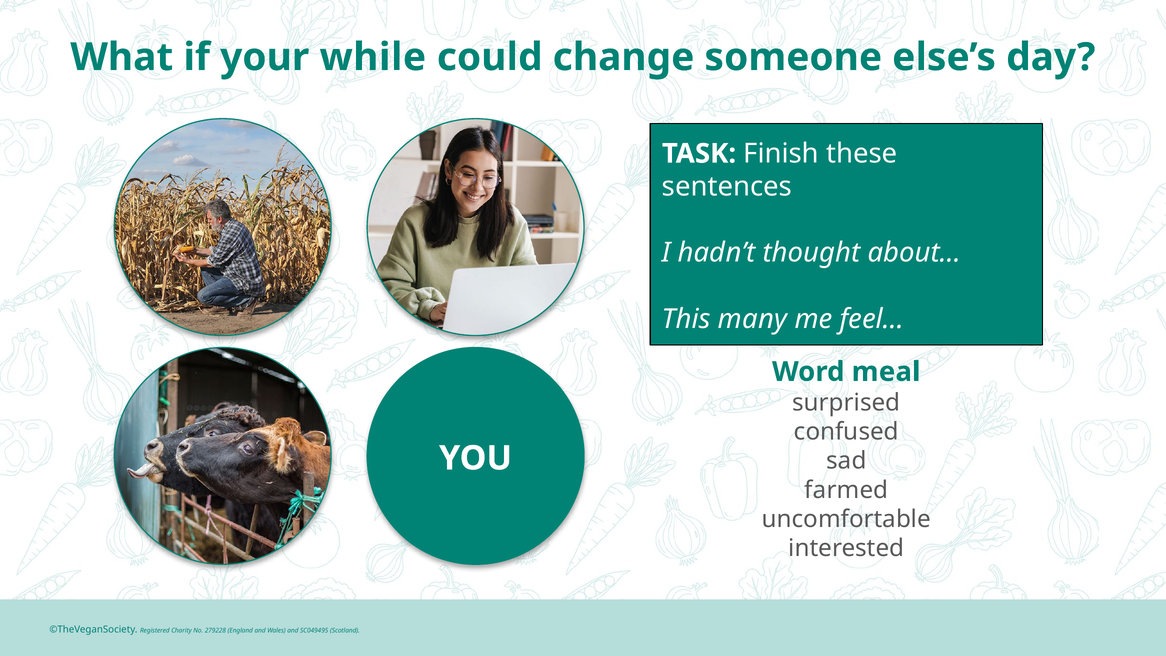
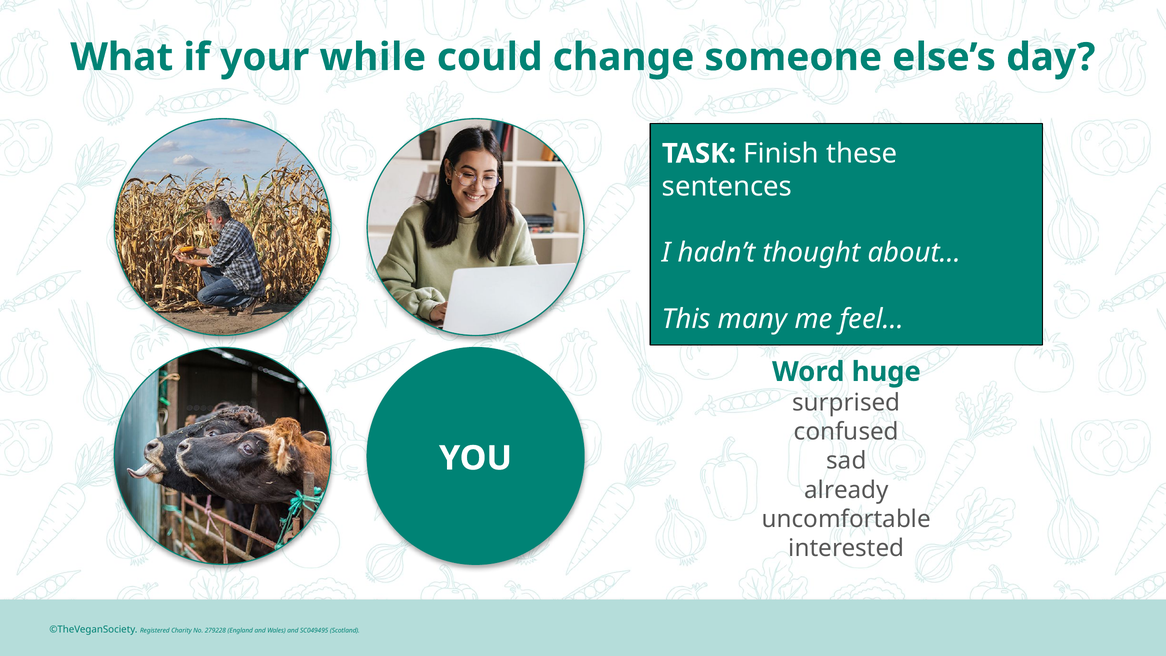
meal: meal -> huge (886, 372)
farmed: farmed -> already (846, 490)
